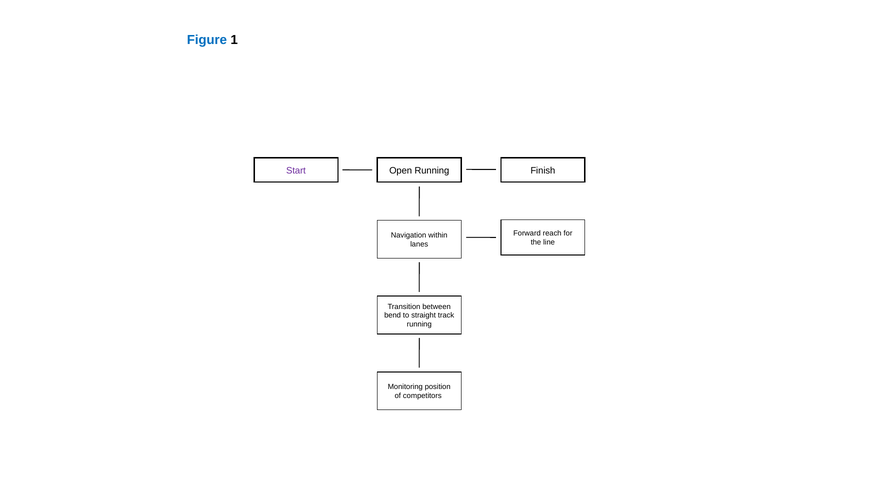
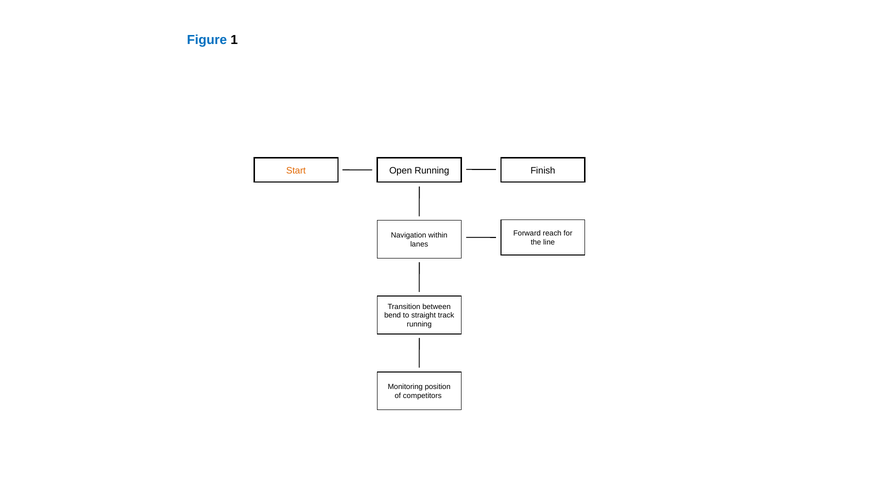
Start colour: purple -> orange (296, 170)
